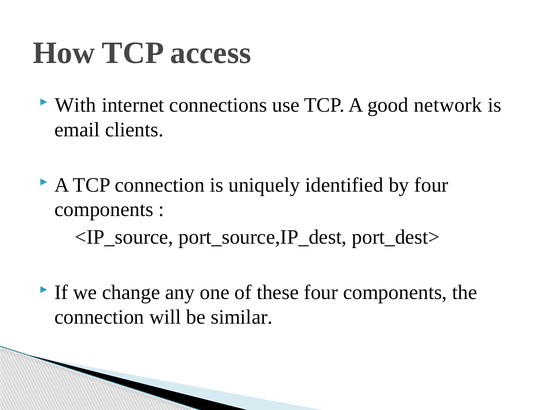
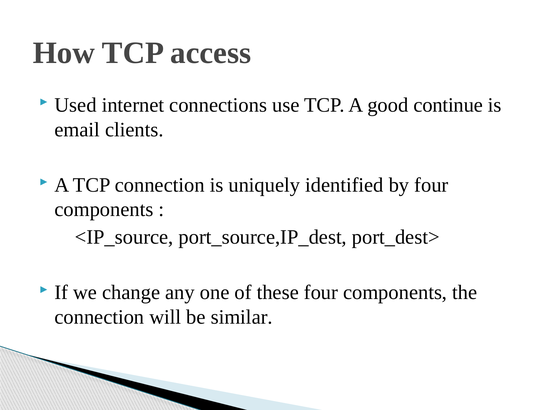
With: With -> Used (76, 105)
network: network -> continue (448, 105)
